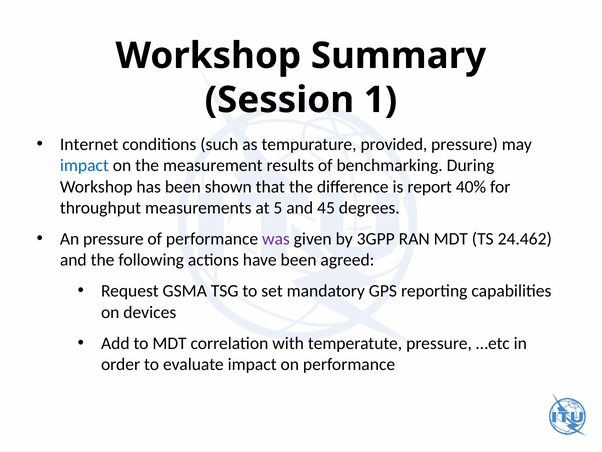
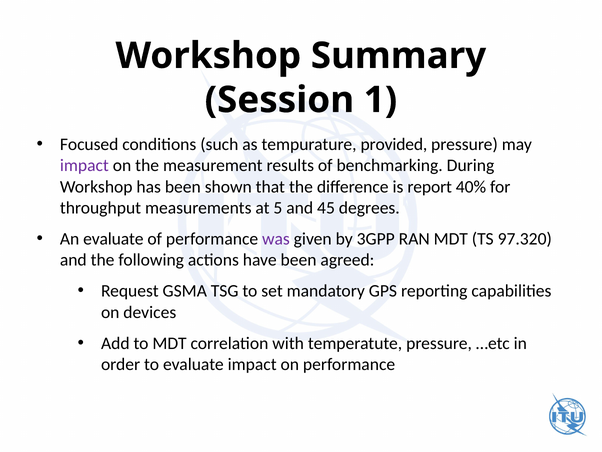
Internet: Internet -> Focused (89, 144)
impact colour: blue -> purple (84, 165)
An pressure: pressure -> evaluate (113, 239)
24.462: 24.462 -> 97.320 (525, 239)
